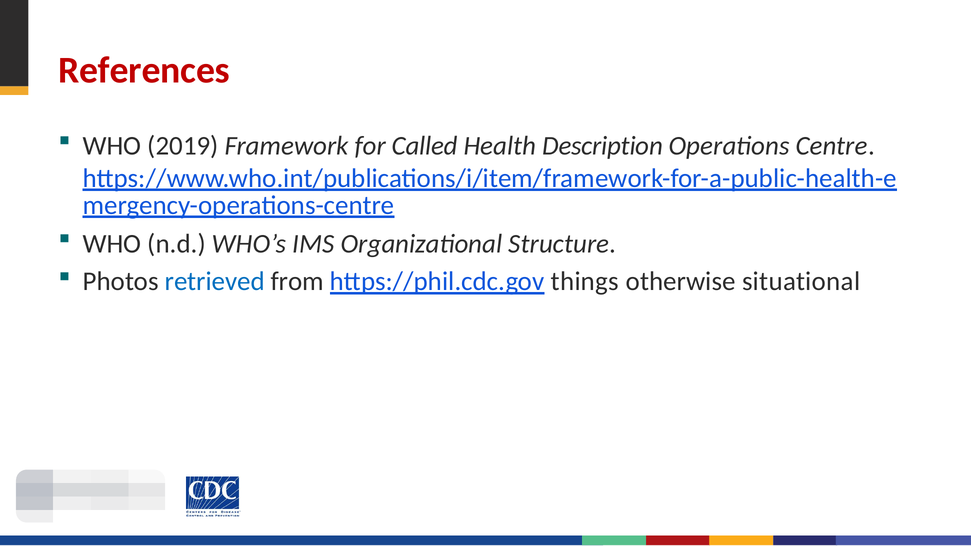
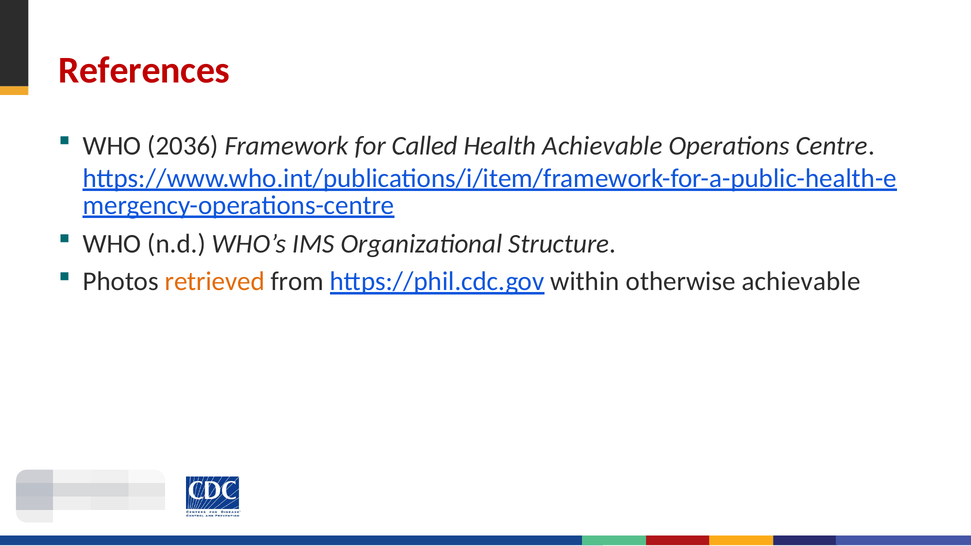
2019: 2019 -> 2036 (183, 146)
Health Description: Description -> Achievable (602, 146)
retrieved colour: blue -> orange (215, 282)
things: things -> within (585, 282)
otherwise situational: situational -> achievable (801, 282)
